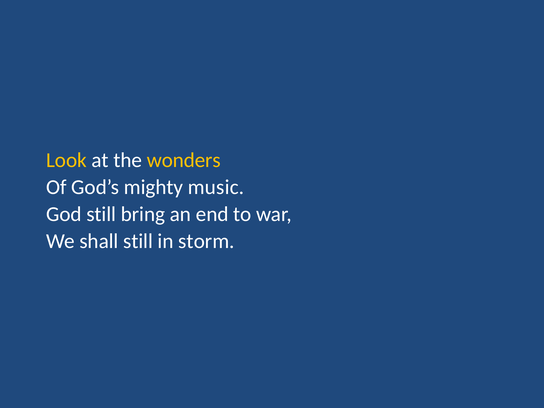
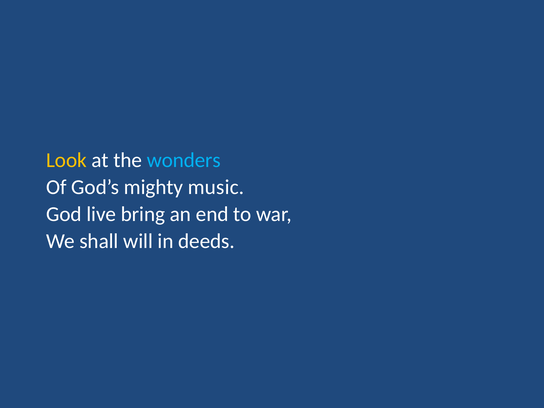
wonders colour: yellow -> light blue (184, 160)
God still: still -> live (101, 214)
shall still: still -> will (138, 241)
storm: storm -> deeds (207, 241)
